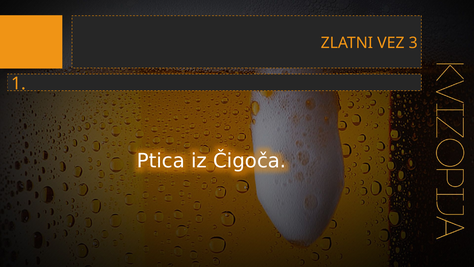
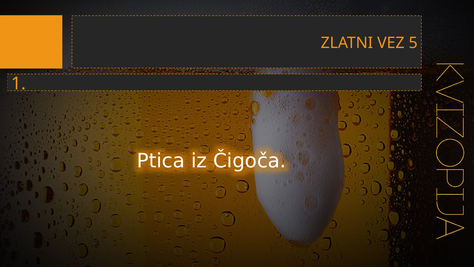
3: 3 -> 5 (413, 43)
